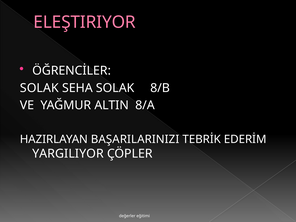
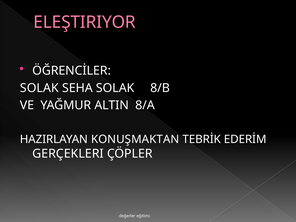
BAŞARILARINIZI: BAŞARILARINIZI -> KONUŞMAKTAN (135, 139)
YARGILIYOR: YARGILIYOR -> GERÇEKLERI (68, 154)
